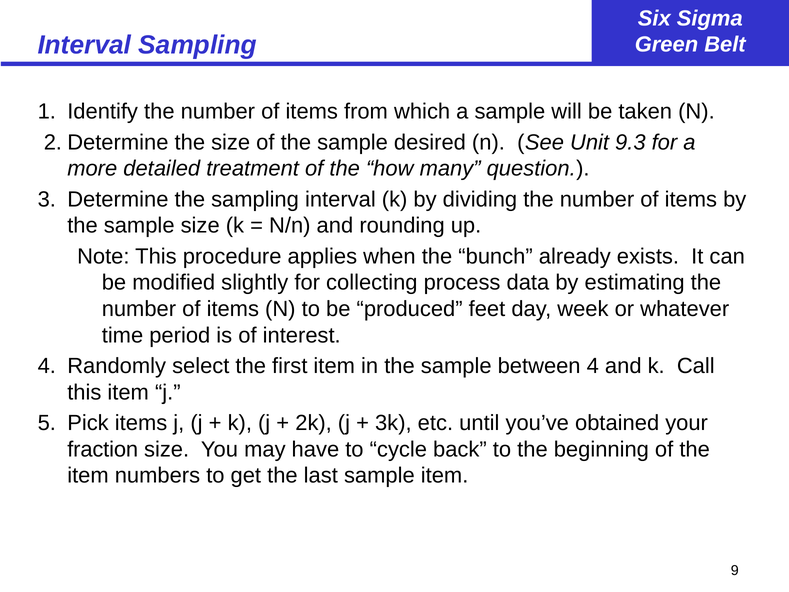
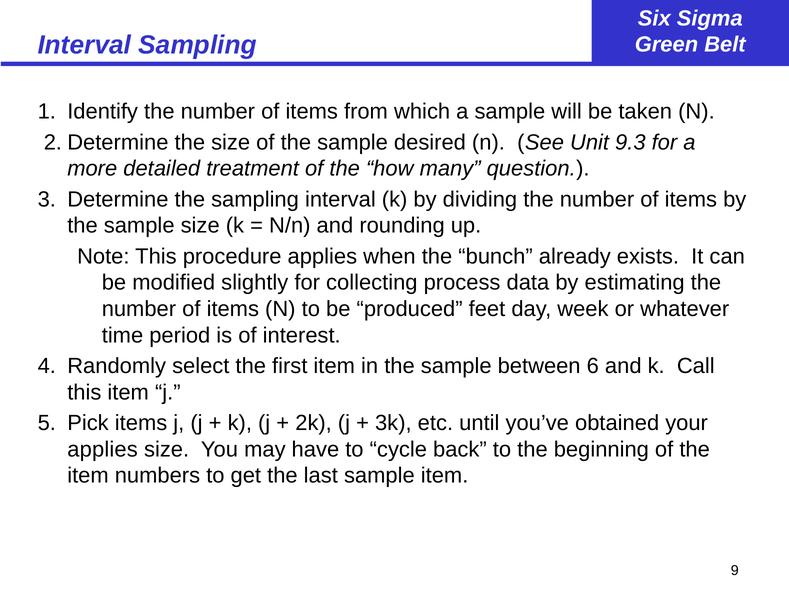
between 4: 4 -> 6 (593, 366)
fraction: fraction -> applies (103, 449)
